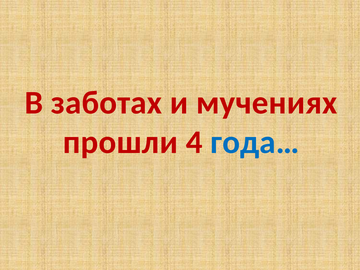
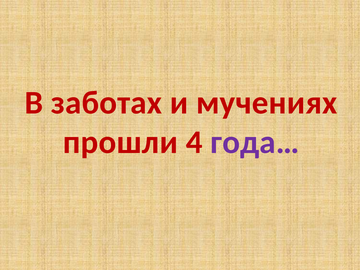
года… colour: blue -> purple (255, 142)
